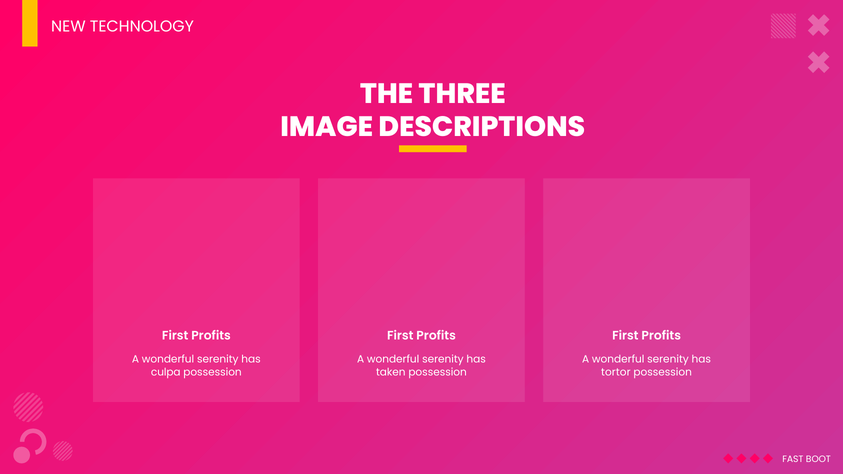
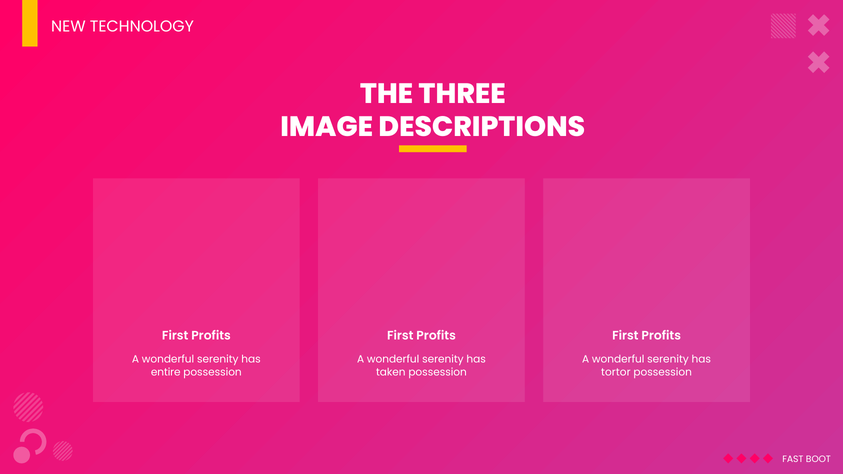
culpa: culpa -> entire (166, 372)
